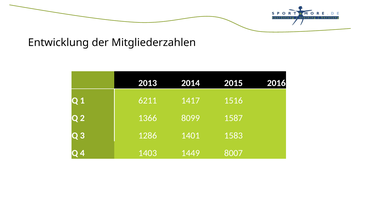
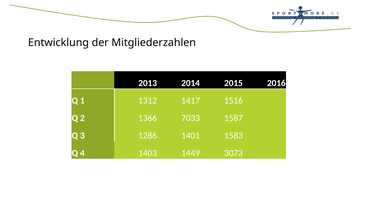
6211: 6211 -> 1312 (148, 101)
8099: 8099 -> 7033 (191, 118)
8007: 8007 -> 3073 (233, 154)
